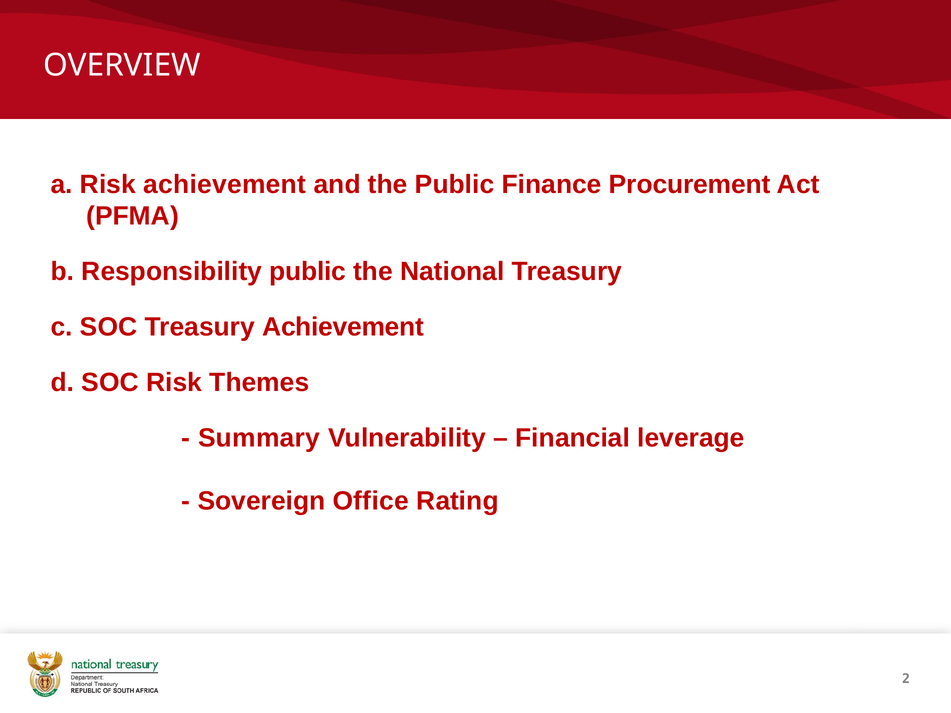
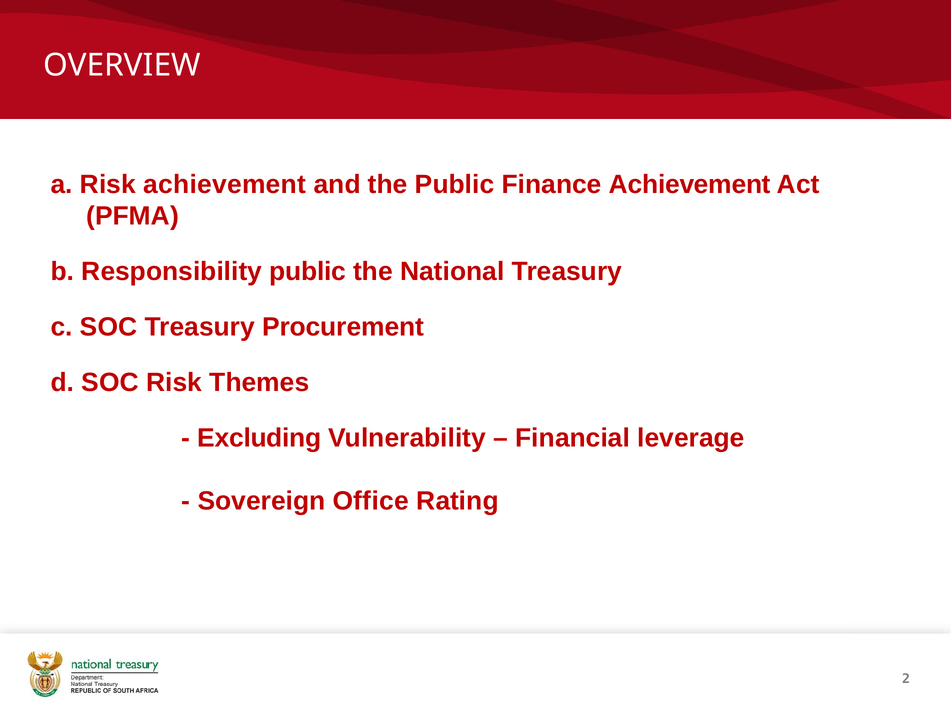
Finance Procurement: Procurement -> Achievement (690, 184)
Treasury Achievement: Achievement -> Procurement (343, 327)
Summary: Summary -> Excluding (259, 438)
